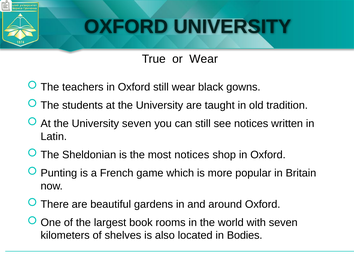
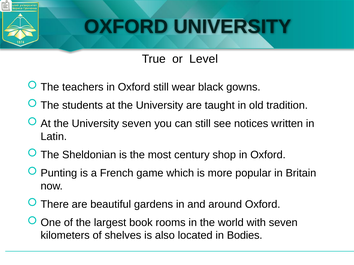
or Wear: Wear -> Level (204, 59)
most notices: notices -> century (192, 155)
